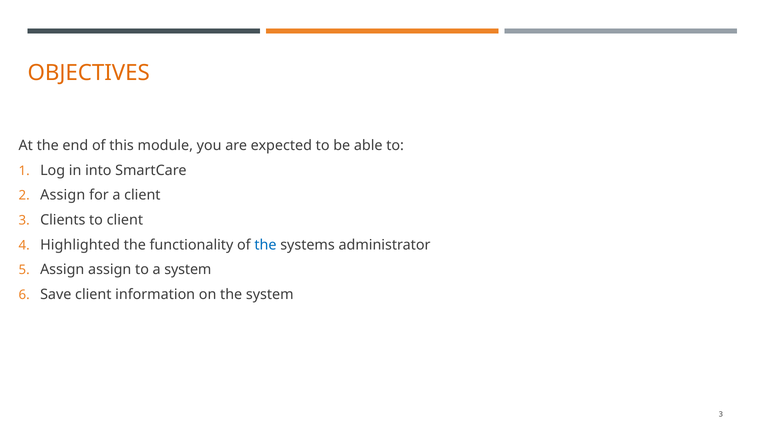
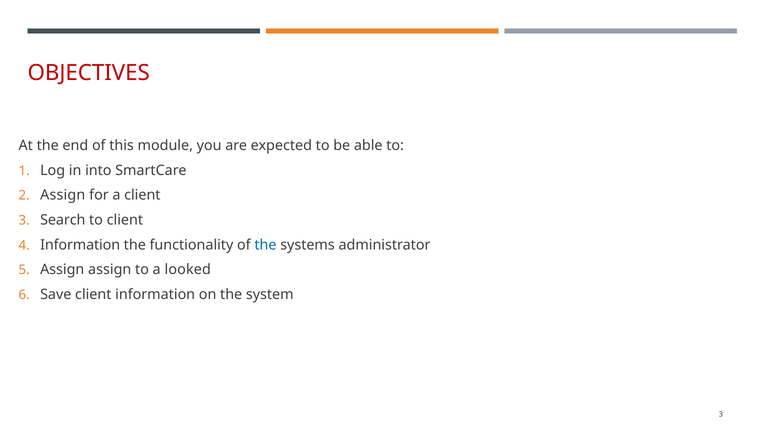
OBJECTIVES colour: orange -> red (89, 73)
Clients: Clients -> Search (63, 220)
Highlighted: Highlighted -> Information (80, 245)
a system: system -> looked (188, 270)
